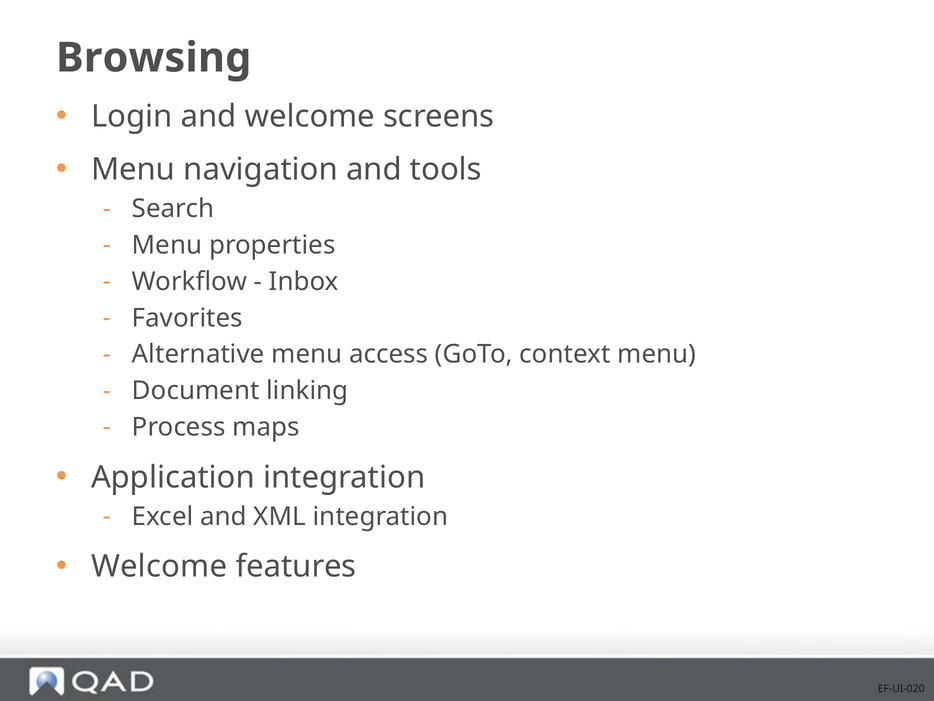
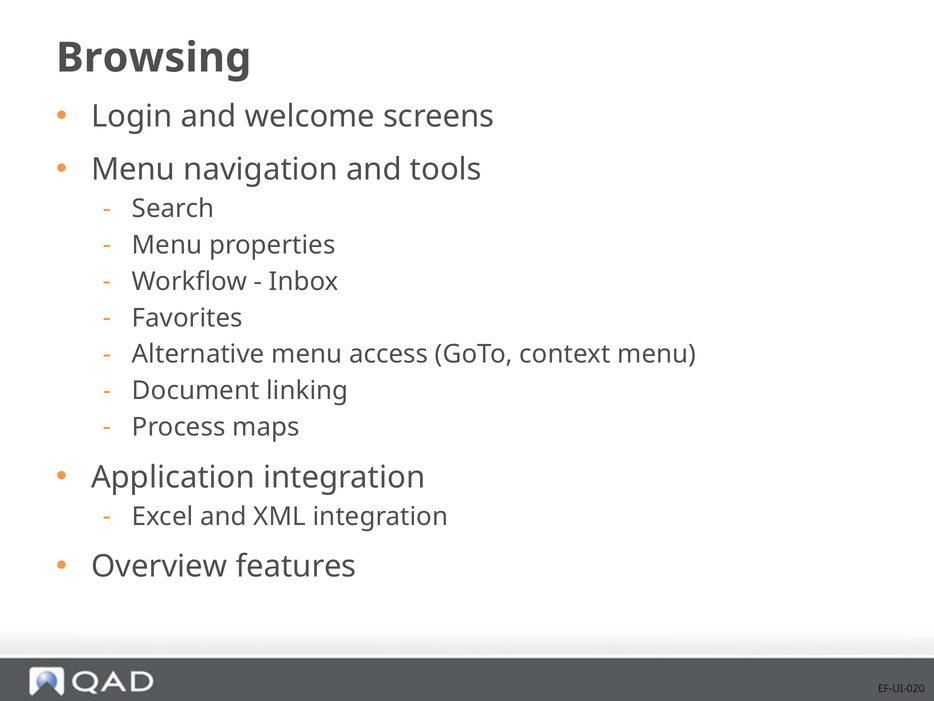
Welcome: Welcome -> Overview (159, 566)
